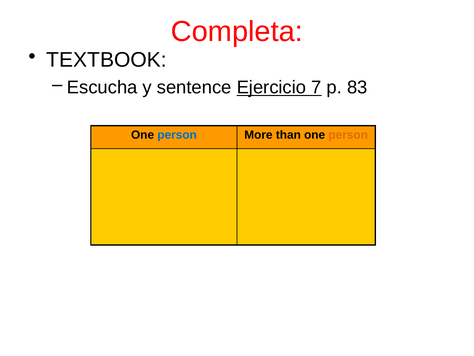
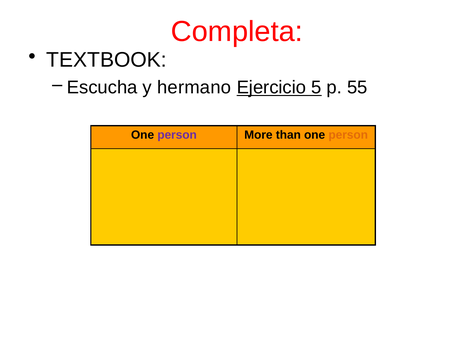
sentence: sentence -> hermano (194, 87)
7: 7 -> 5 (316, 87)
83: 83 -> 55 (357, 87)
person colour: blue -> purple (177, 135)
